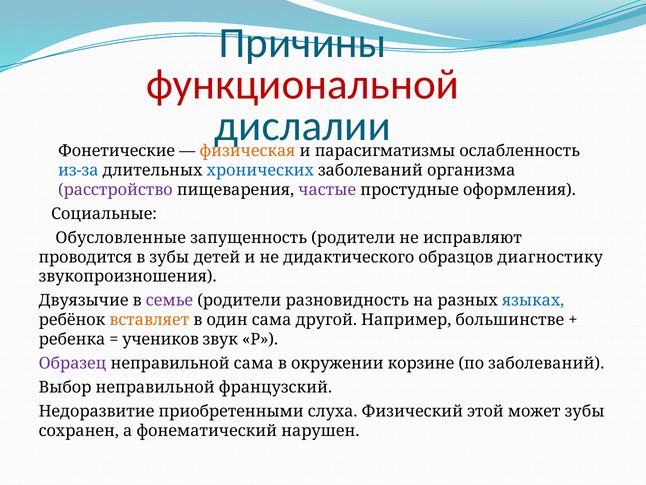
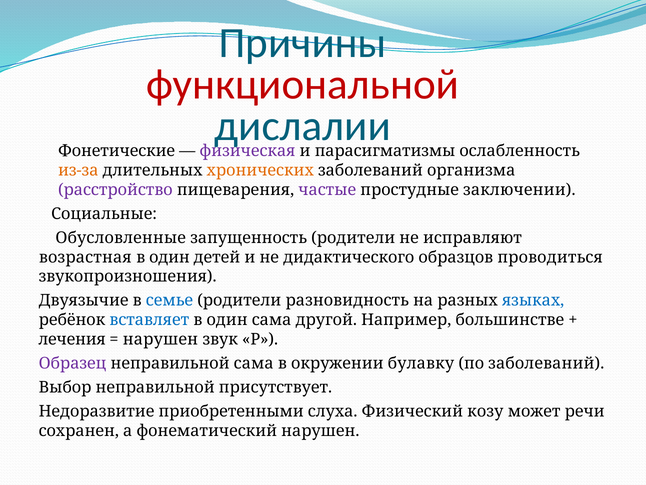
физическая colour: orange -> purple (247, 151)
из-за colour: blue -> orange (78, 170)
хронических colour: blue -> orange (260, 170)
оформления: оформления -> заключении (519, 189)
проводится: проводится -> возрастная (85, 257)
зубы: зубы -> один (169, 257)
диагностику: диагностику -> проводиться (550, 257)
семье colour: purple -> blue (169, 300)
вставляет colour: orange -> blue (149, 320)
ребенка: ребенка -> лечения (72, 339)
учеников: учеников -> нарушен (160, 339)
корзине: корзине -> булавку (421, 363)
французский: французский -> присутствует (275, 387)
этой: этой -> козу (485, 411)
может зубы: зубы -> речи (585, 411)
